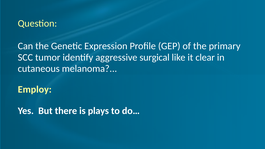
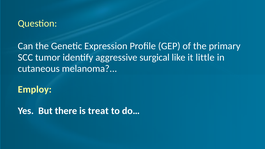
clear: clear -> little (205, 57)
plays: plays -> treat (98, 111)
